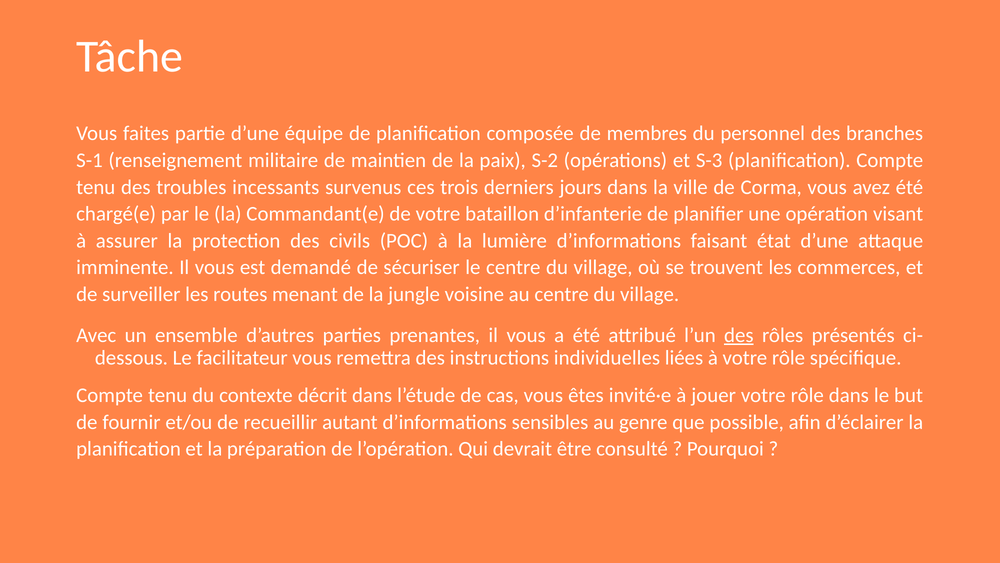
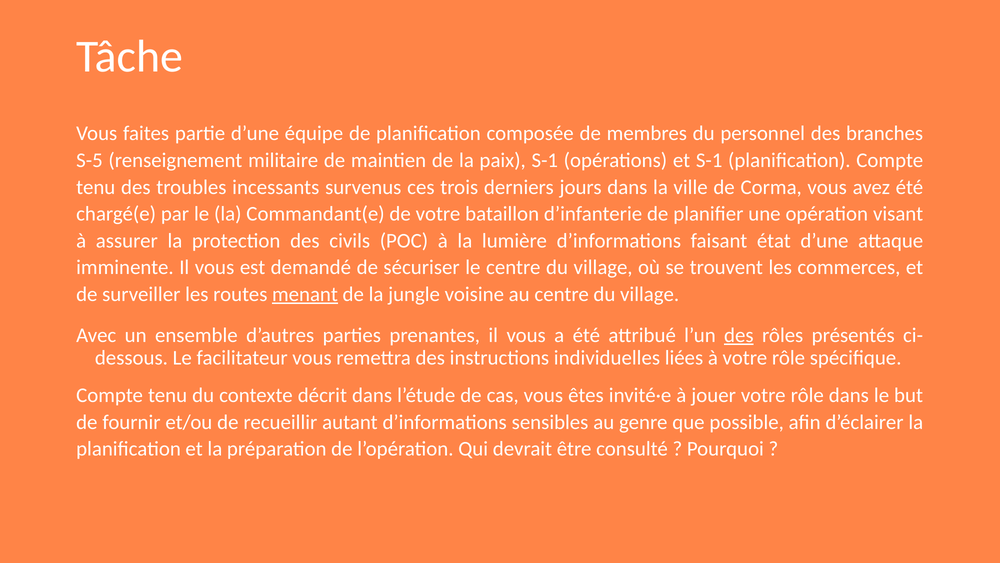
S-1: S-1 -> S-5 (89, 160)
paix S-2: S-2 -> S-1 (545, 160)
et S-3: S-3 -> S-1 (709, 160)
menant underline: none -> present (305, 294)
